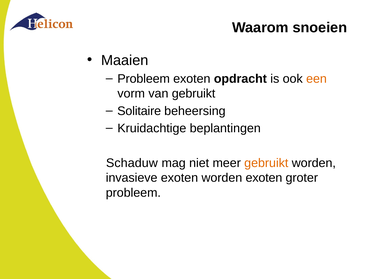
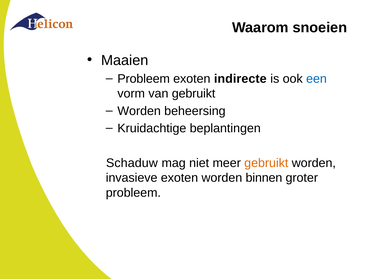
opdracht: opdracht -> indirecte (240, 79)
een colour: orange -> blue (316, 79)
Solitaire: Solitaire -> Worden (139, 111)
worden exoten: exoten -> binnen (264, 178)
